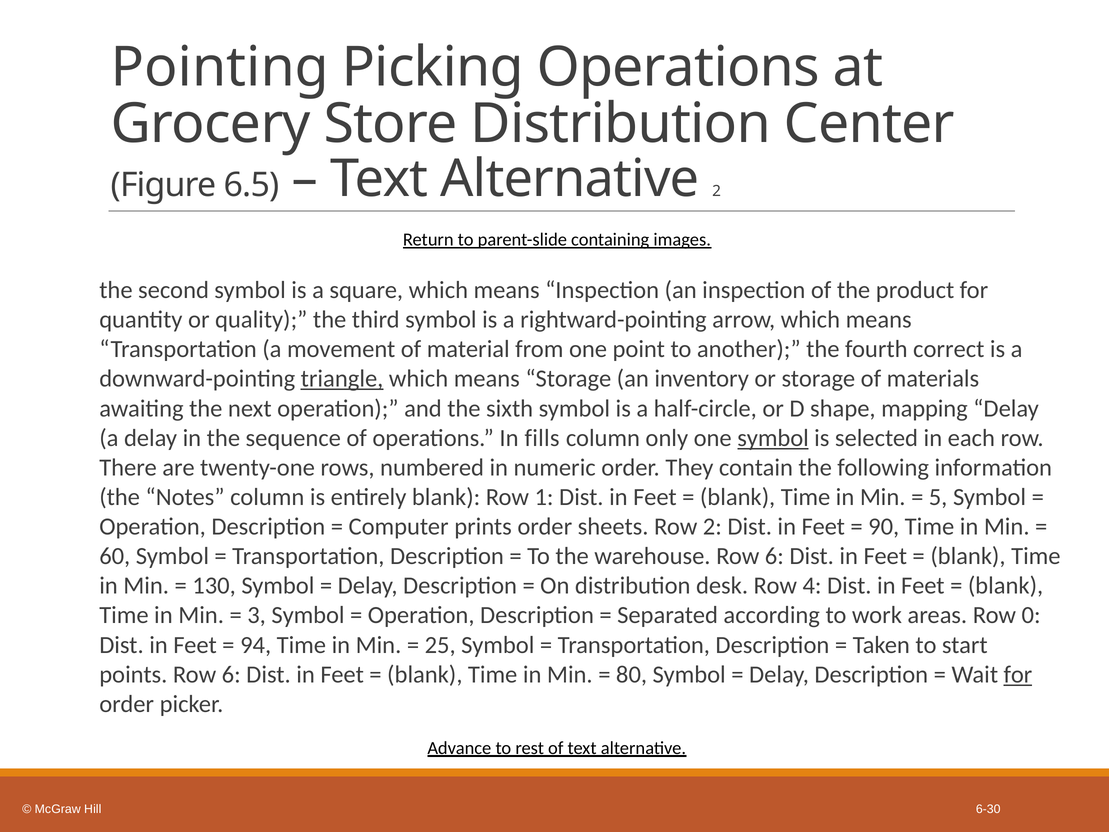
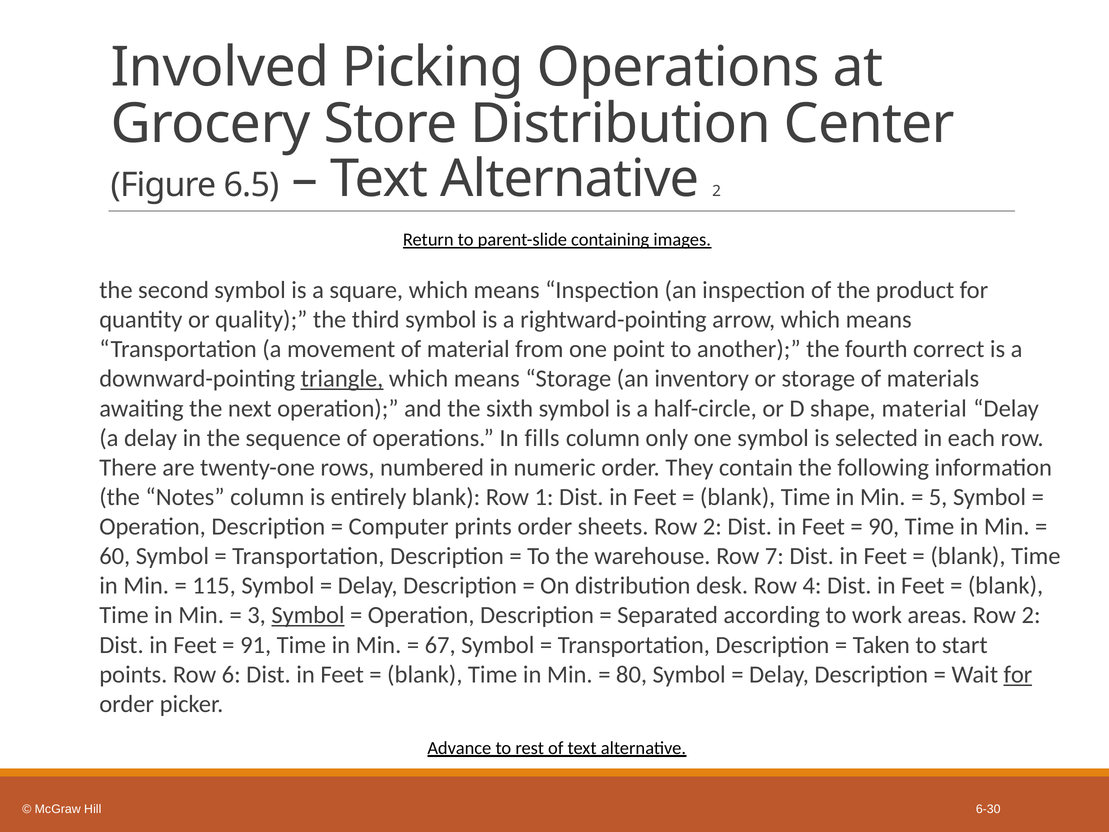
Pointing: Pointing -> Involved (220, 67)
shape mapping: mapping -> material (924, 408)
symbol underline: present -> none (773, 438)
warehouse Row 6: 6 -> 7 (774, 556)
130: 130 -> 115 (214, 586)
Symbol underline: none -> present (308, 615)
areas Row 0: 0 -> 2 (1031, 615)
94: 94 -> 91 (256, 645)
25: 25 -> 67 (440, 645)
